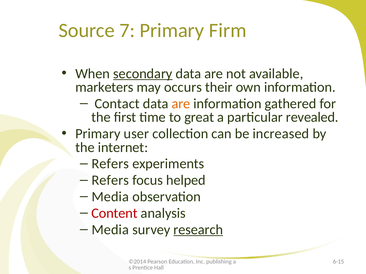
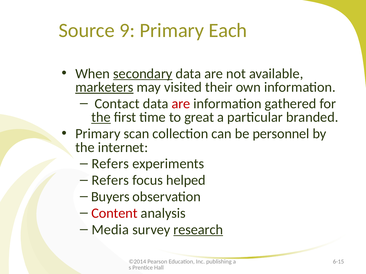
7: 7 -> 9 (127, 30)
Firm: Firm -> Each (228, 30)
marketers underline: none -> present (104, 87)
occurs: occurs -> visited (183, 87)
are colour: orange -> red (181, 104)
the underline: none -> present (101, 117)
revealed: revealed -> branded (312, 117)
user: user -> scan (137, 134)
increased: increased -> personnel (281, 134)
Media: Media -> Buyers (110, 197)
